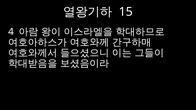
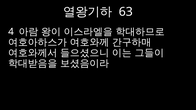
15: 15 -> 63 (126, 12)
